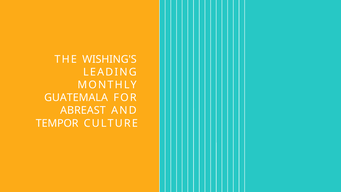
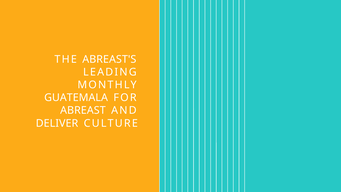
WISHING'S: WISHING'S -> ABREAST'S (109, 59)
TEMPOR: TEMPOR -> DELIVER (57, 123)
